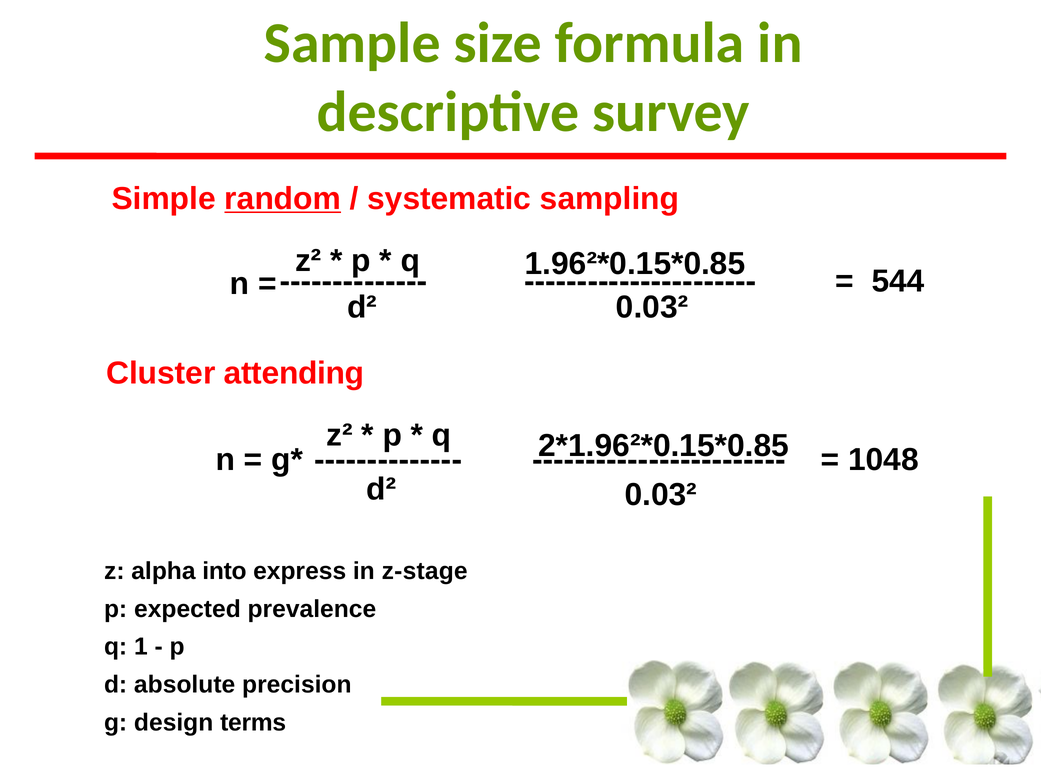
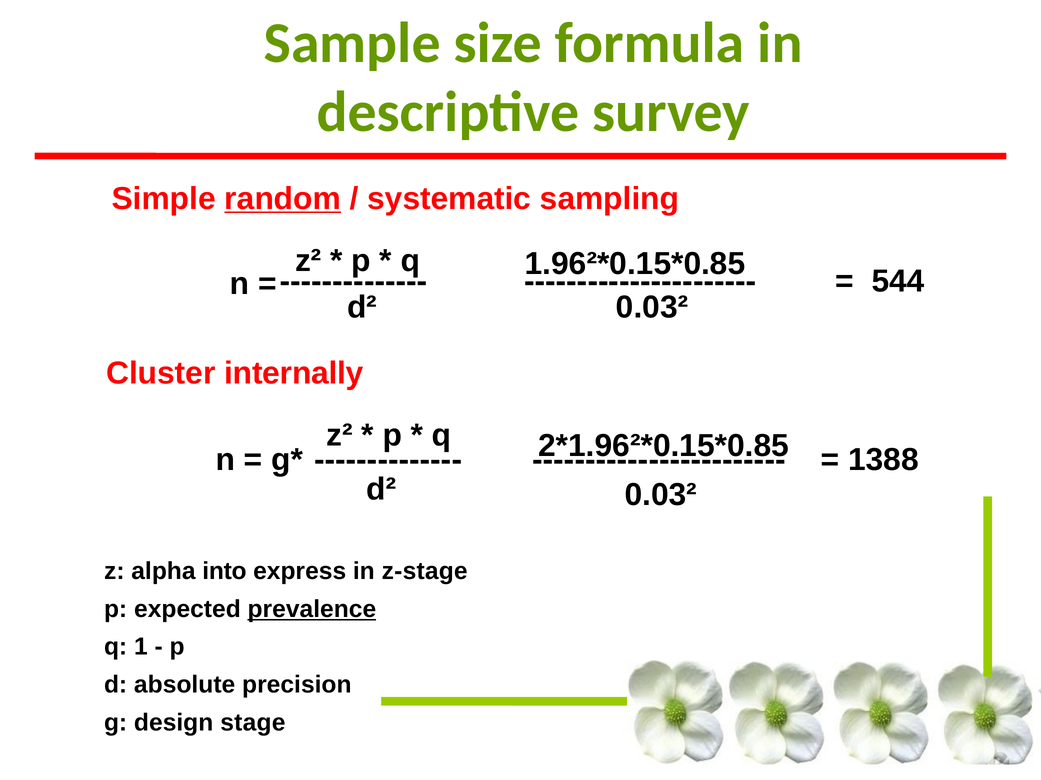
attending: attending -> internally (294, 374)
1048: 1048 -> 1388 (883, 460)
prevalence underline: none -> present (312, 610)
terms: terms -> stage (253, 723)
